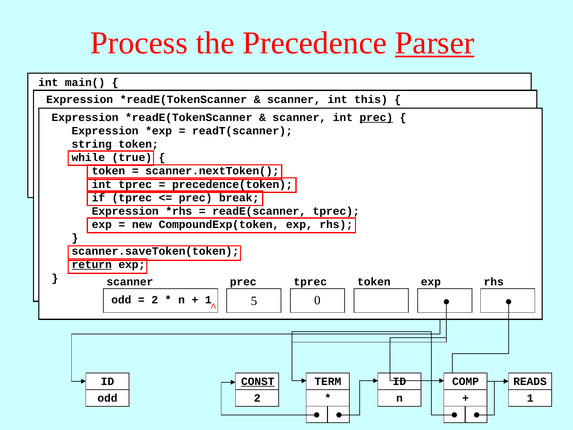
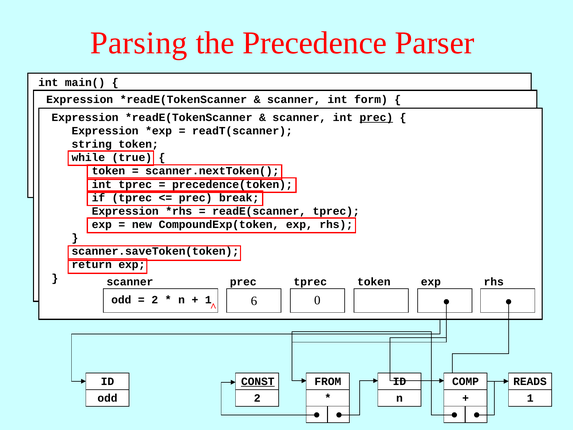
Process: Process -> Parsing (139, 43)
Parser underline: present -> none (435, 43)
this: this -> form (371, 99)
return underline: present -> none (92, 264)
5: 5 -> 6 (254, 301)
TERM: TERM -> FROM (328, 381)
